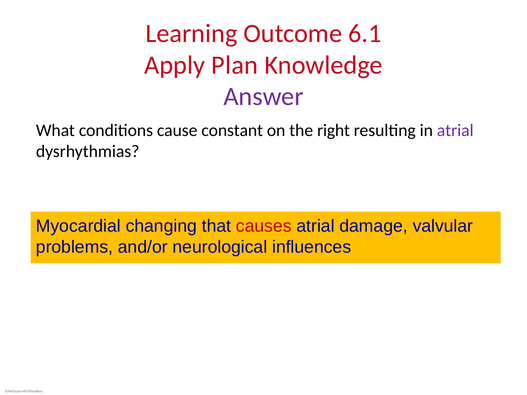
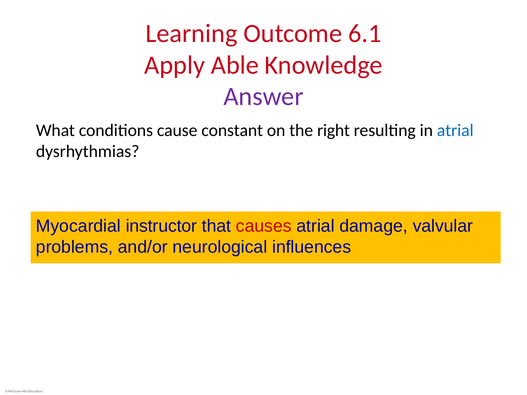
Plan: Plan -> Able (235, 65)
atrial colour: purple -> blue (455, 130)
changing: changing -> instructor (161, 226)
